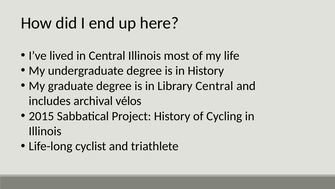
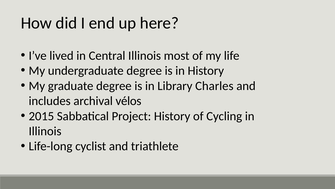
Library Central: Central -> Charles (214, 86)
